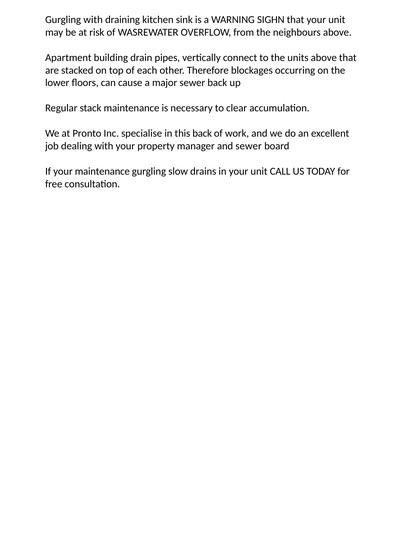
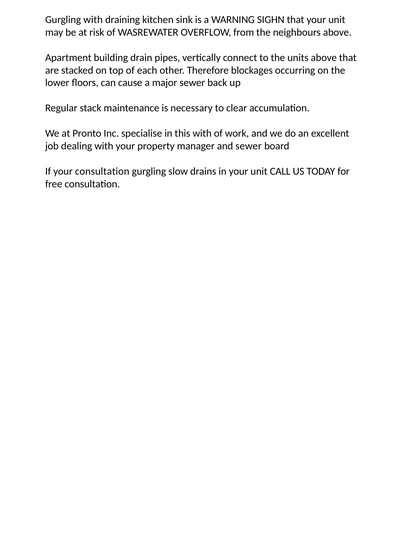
this back: back -> with (202, 133)
your maintenance: maintenance -> consultation (102, 171)
